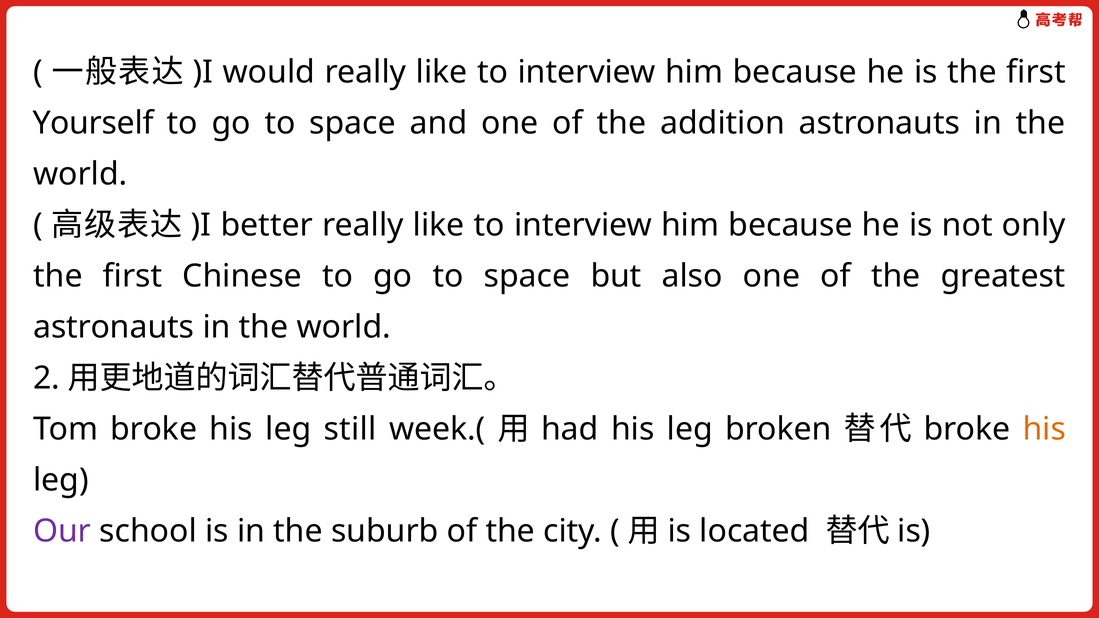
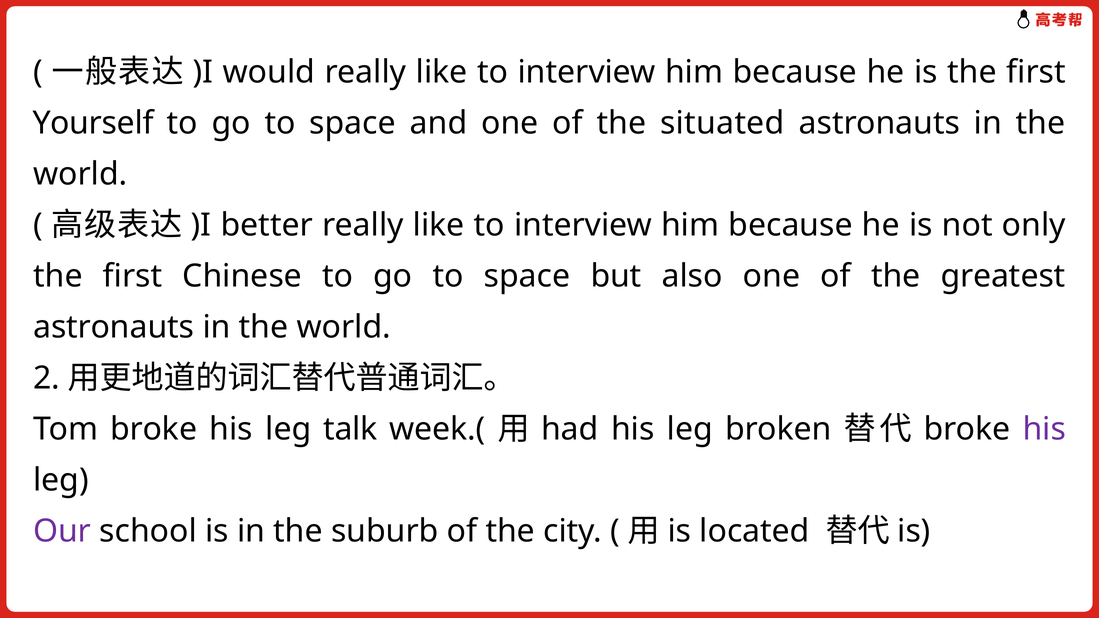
addition: addition -> situated (722, 123)
still: still -> talk (350, 429)
his colour: orange -> purple (1044, 429)
